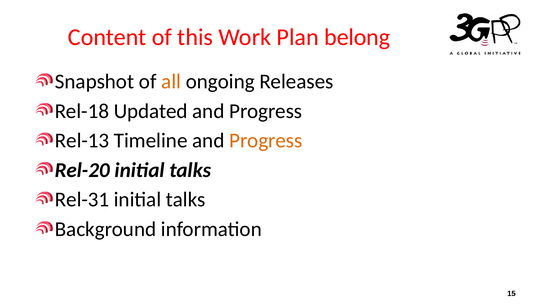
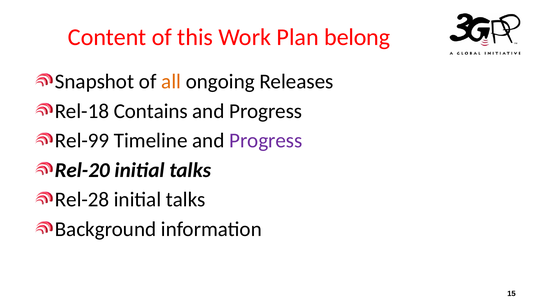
Updated: Updated -> Contains (151, 111)
Rel-13: Rel-13 -> Rel-99 (82, 141)
Progress colour: orange -> purple (266, 141)
Rel-31: Rel-31 -> Rel-28 (82, 200)
